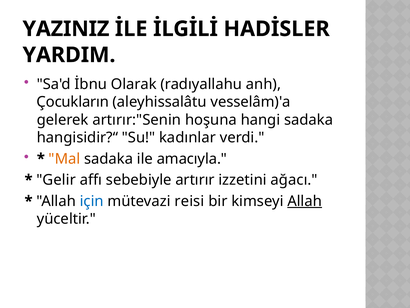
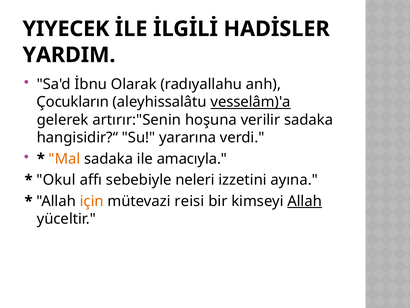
YAZINIZ: YAZINIZ -> YIYECEK (66, 29)
vesselâm)'a underline: none -> present (251, 102)
hangi: hangi -> verilir (260, 120)
kadınlar: kadınlar -> yararına (188, 137)
Gelir: Gelir -> Okul (56, 180)
artırır: artırır -> neleri (195, 180)
ağacı: ağacı -> ayına (294, 180)
için colour: blue -> orange (92, 201)
